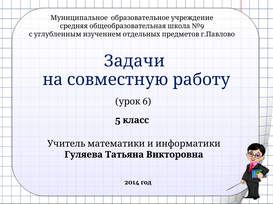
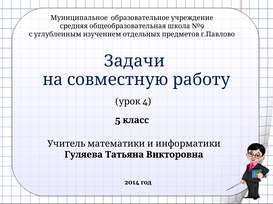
6: 6 -> 4 (147, 102)
